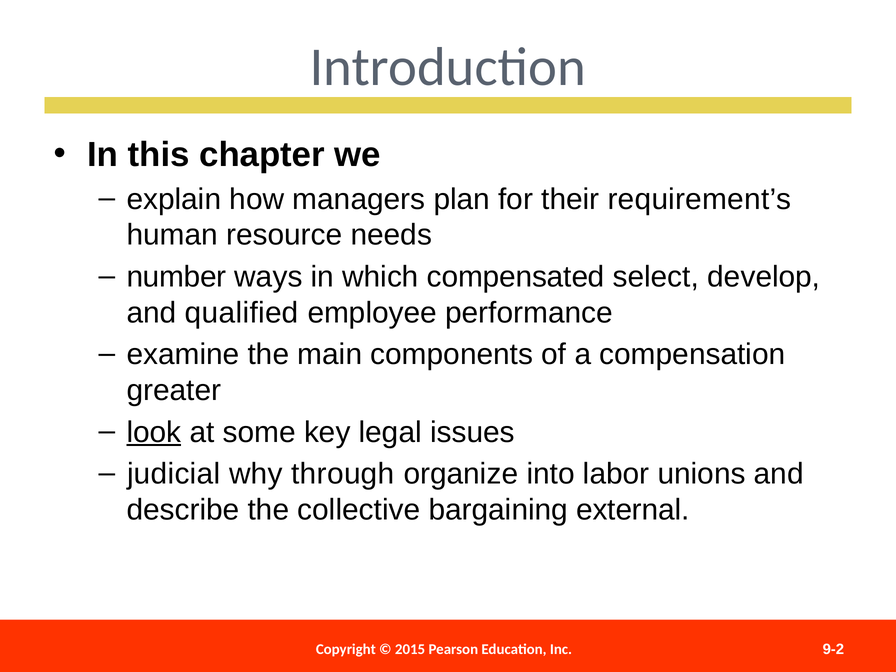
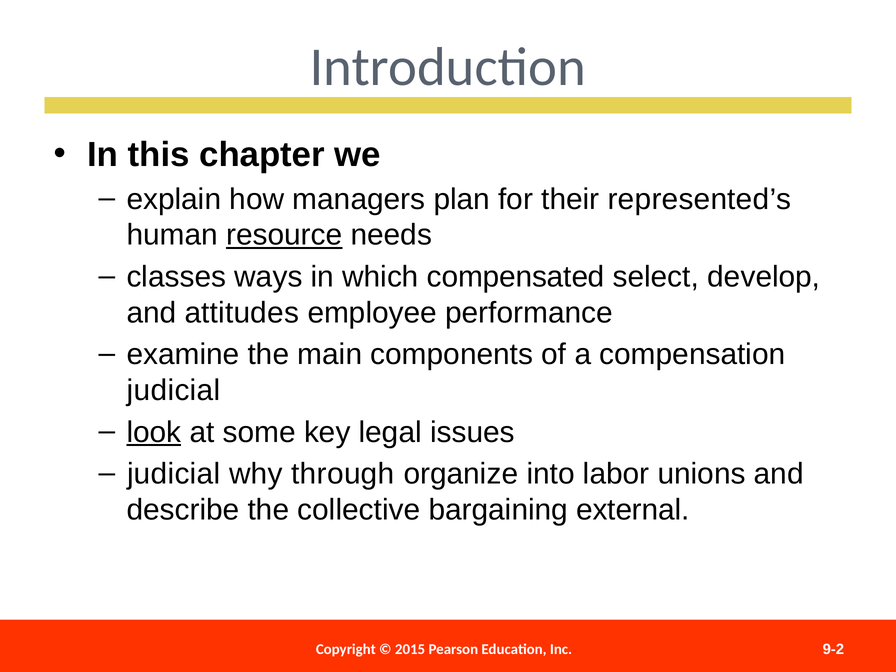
requirement’s: requirement’s -> represented’s (700, 199)
resource underline: none -> present (284, 235)
number: number -> classes (176, 277)
qualified: qualified -> attitudes (242, 313)
greater: greater -> judicial (174, 390)
